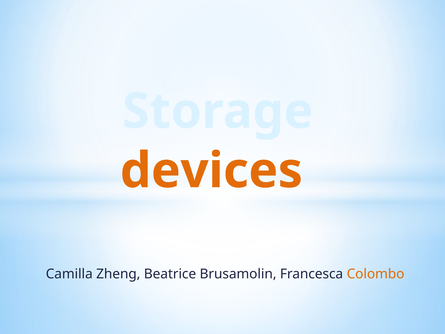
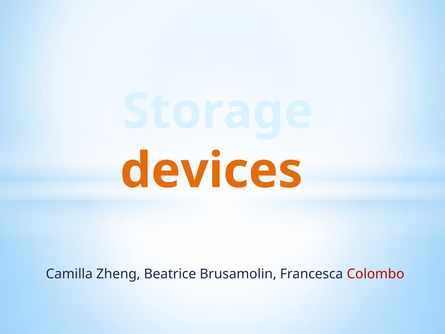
Colombo colour: orange -> red (376, 274)
